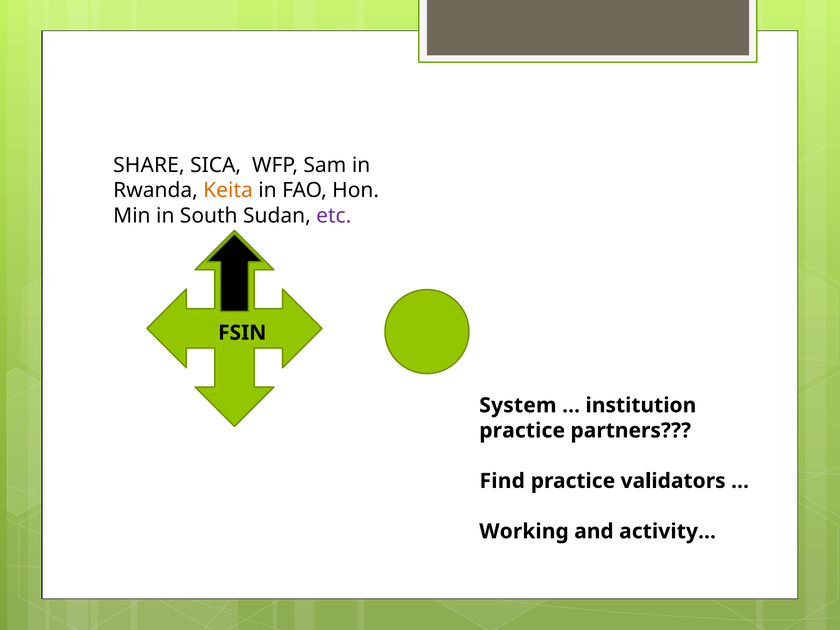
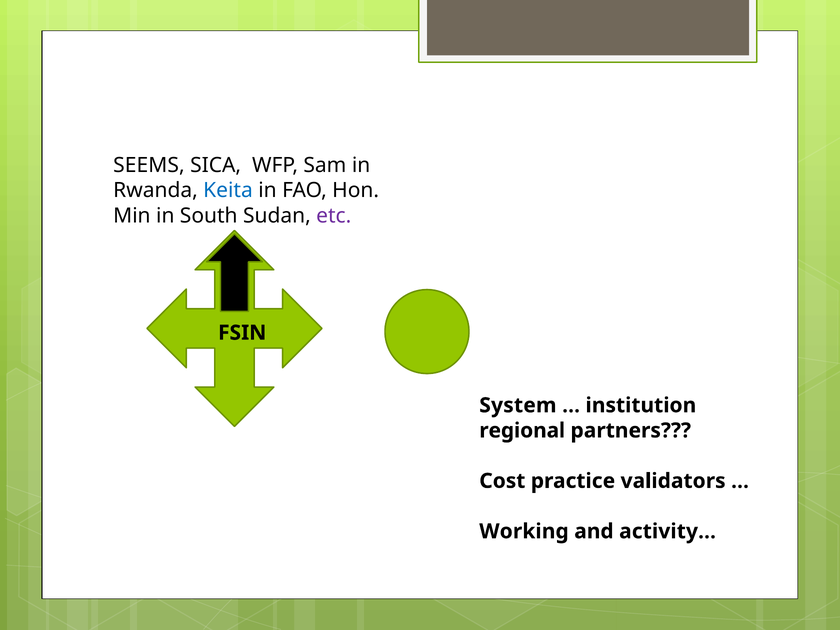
SHARE: SHARE -> SEEMS (149, 165)
Keita colour: orange -> blue (228, 190)
practice: practice -> regional (522, 431)
Find: Find -> Cost (502, 481)
